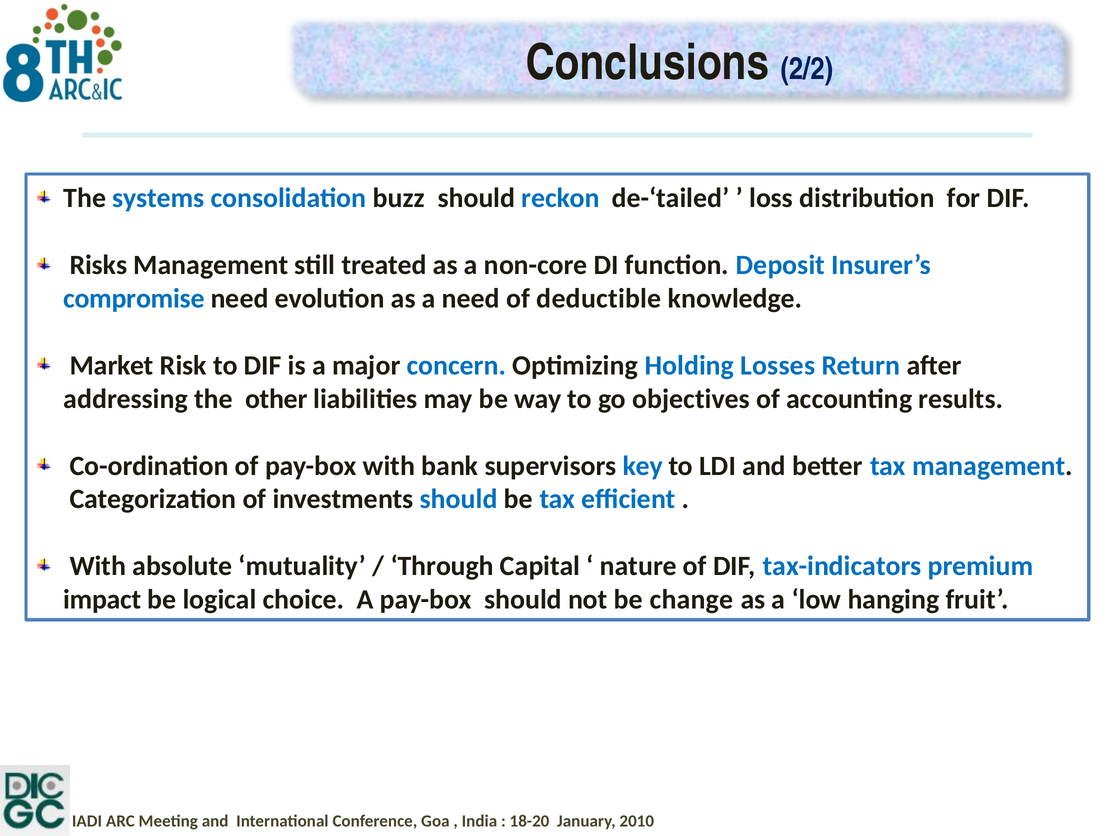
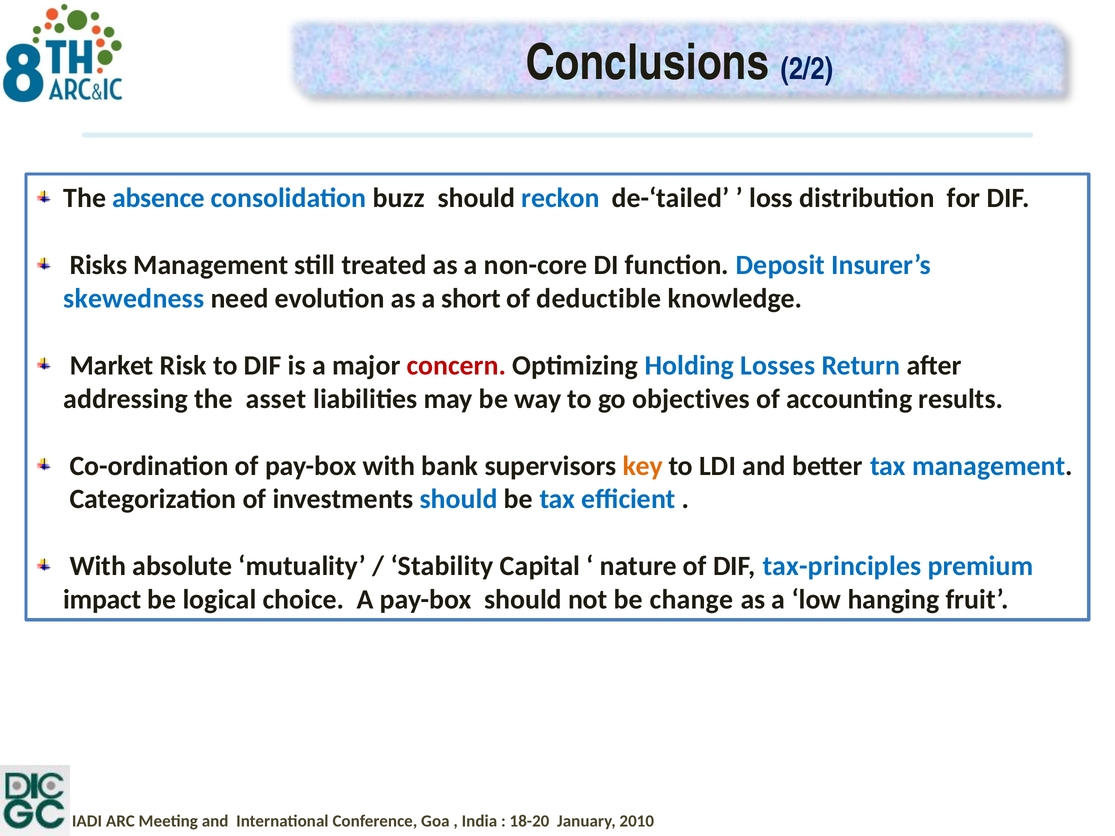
systems: systems -> absence (159, 198)
compromise: compromise -> skewedness (134, 299)
a need: need -> short (471, 299)
concern colour: blue -> red (456, 366)
other: other -> asset (276, 399)
key colour: blue -> orange (643, 466)
Through: Through -> Stability (442, 566)
tax-indicators: tax-indicators -> tax-principles (842, 566)
